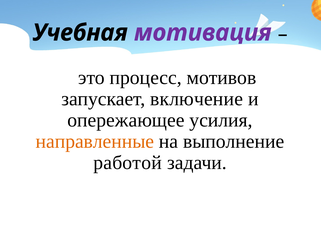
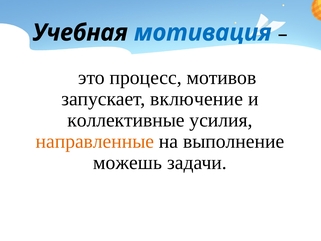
мотивация colour: purple -> blue (203, 33)
опережающее: опережающее -> коллективные (126, 120)
работой: работой -> можешь (128, 162)
